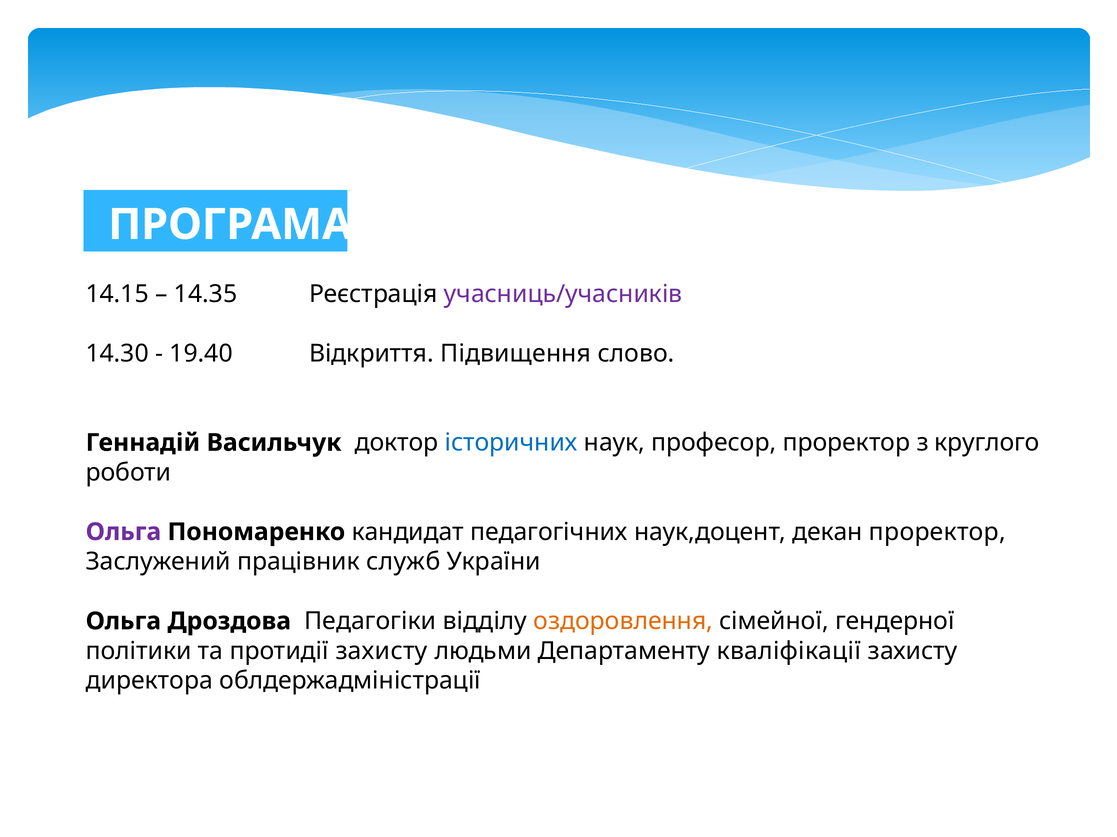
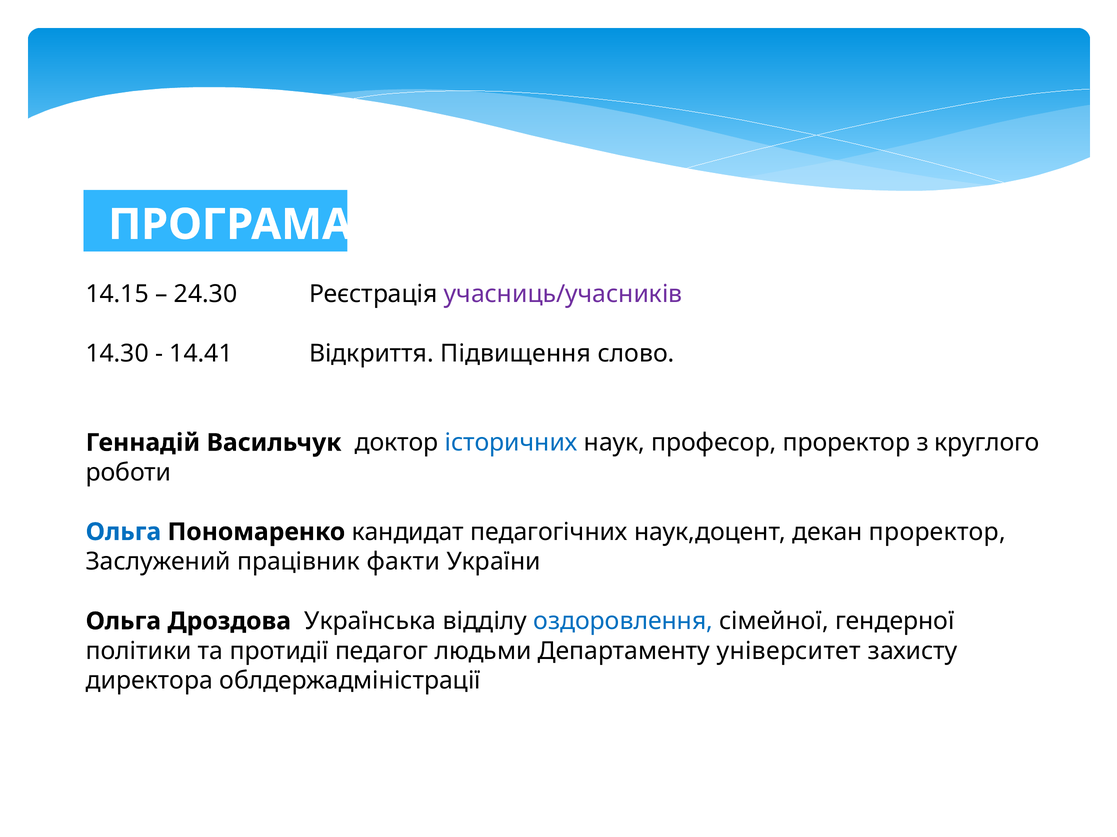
14.35: 14.35 -> 24.30 (206, 294)
19.40: 19.40 -> 14.41 (201, 354)
Ольга colour: purple -> blue (123, 532)
служб: служб -> факти (403, 562)
Педагогіки: Педагогіки -> Українська (370, 622)
оздоровлення colour: orange -> blue (623, 622)
протидії захисту: захисту -> педагог (382, 651)
кваліфікації: кваліфікації -> університет (789, 651)
